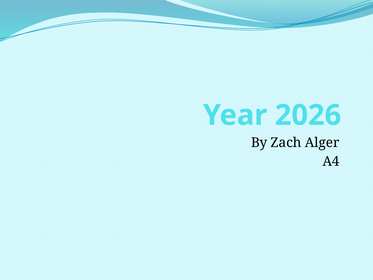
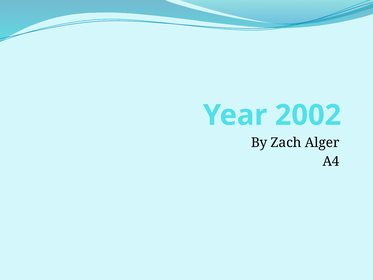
2026: 2026 -> 2002 (308, 115)
